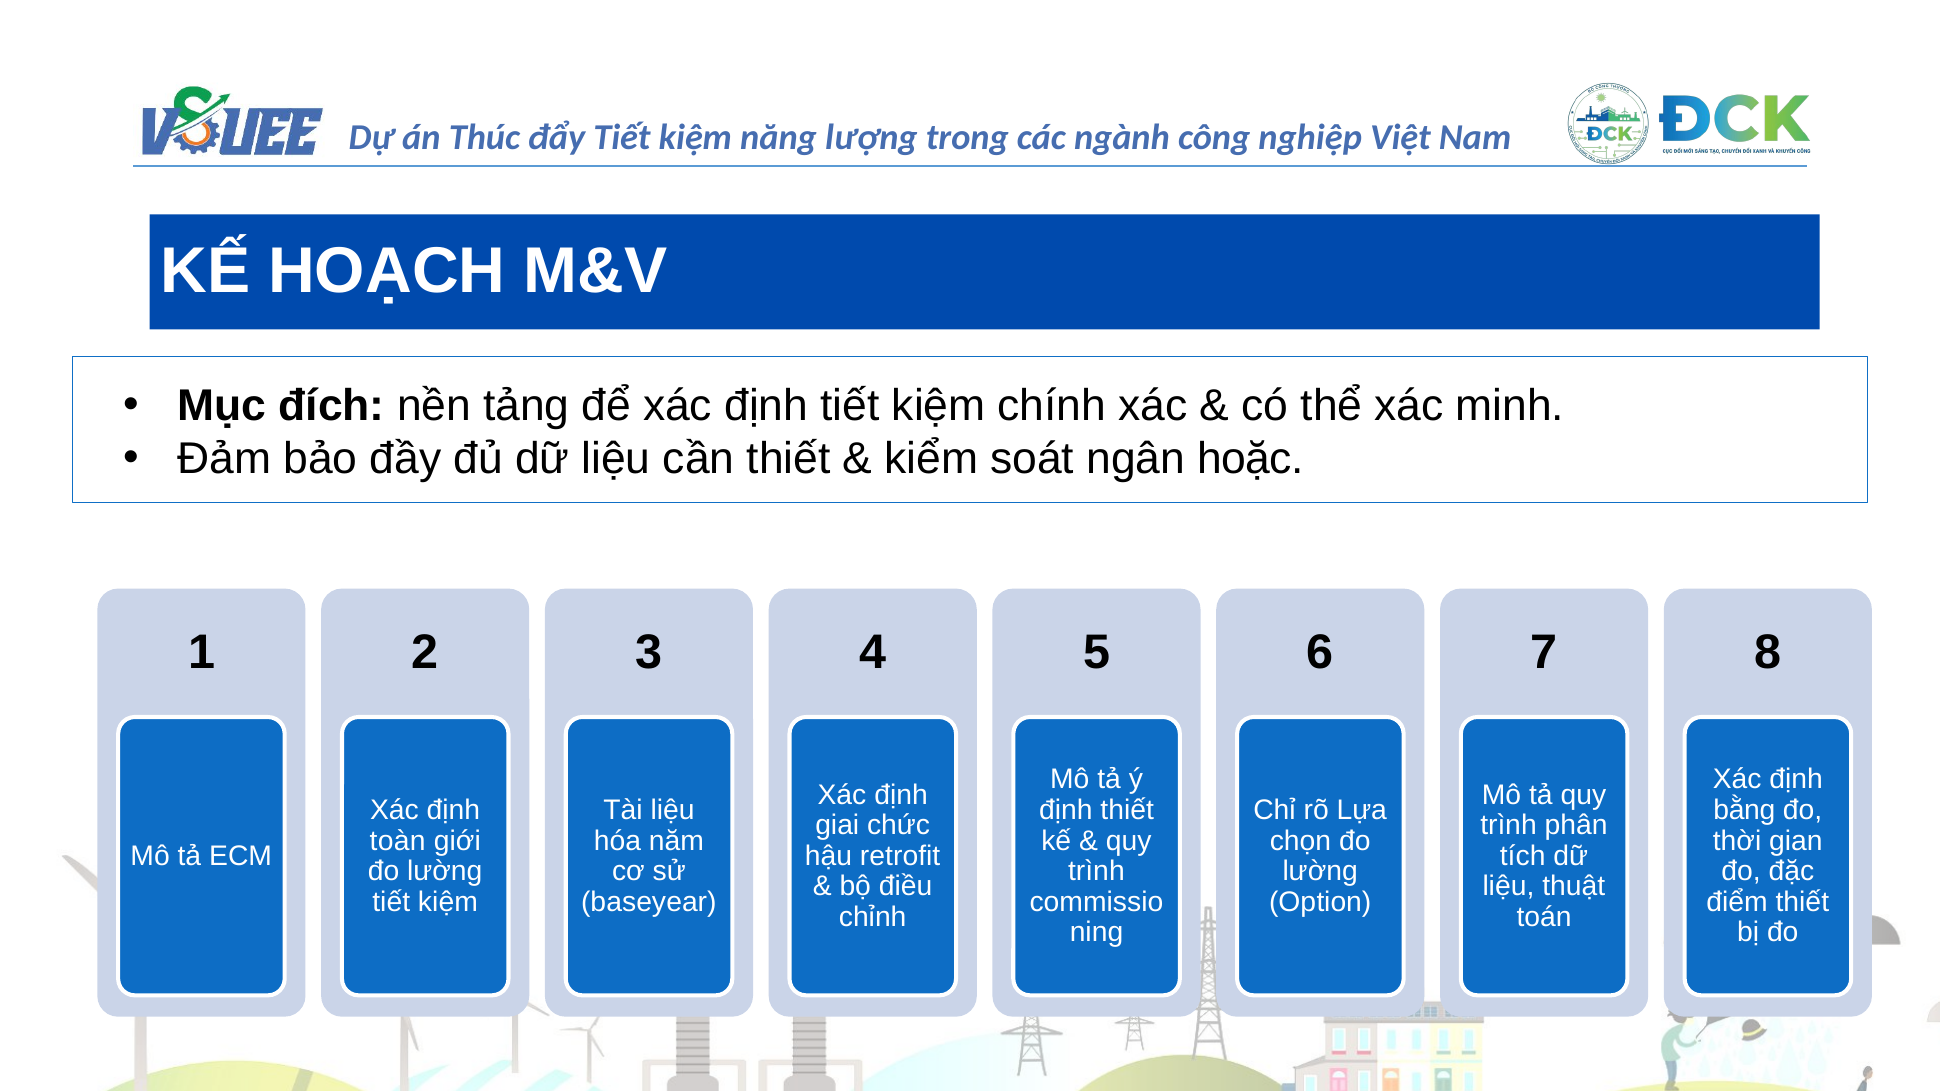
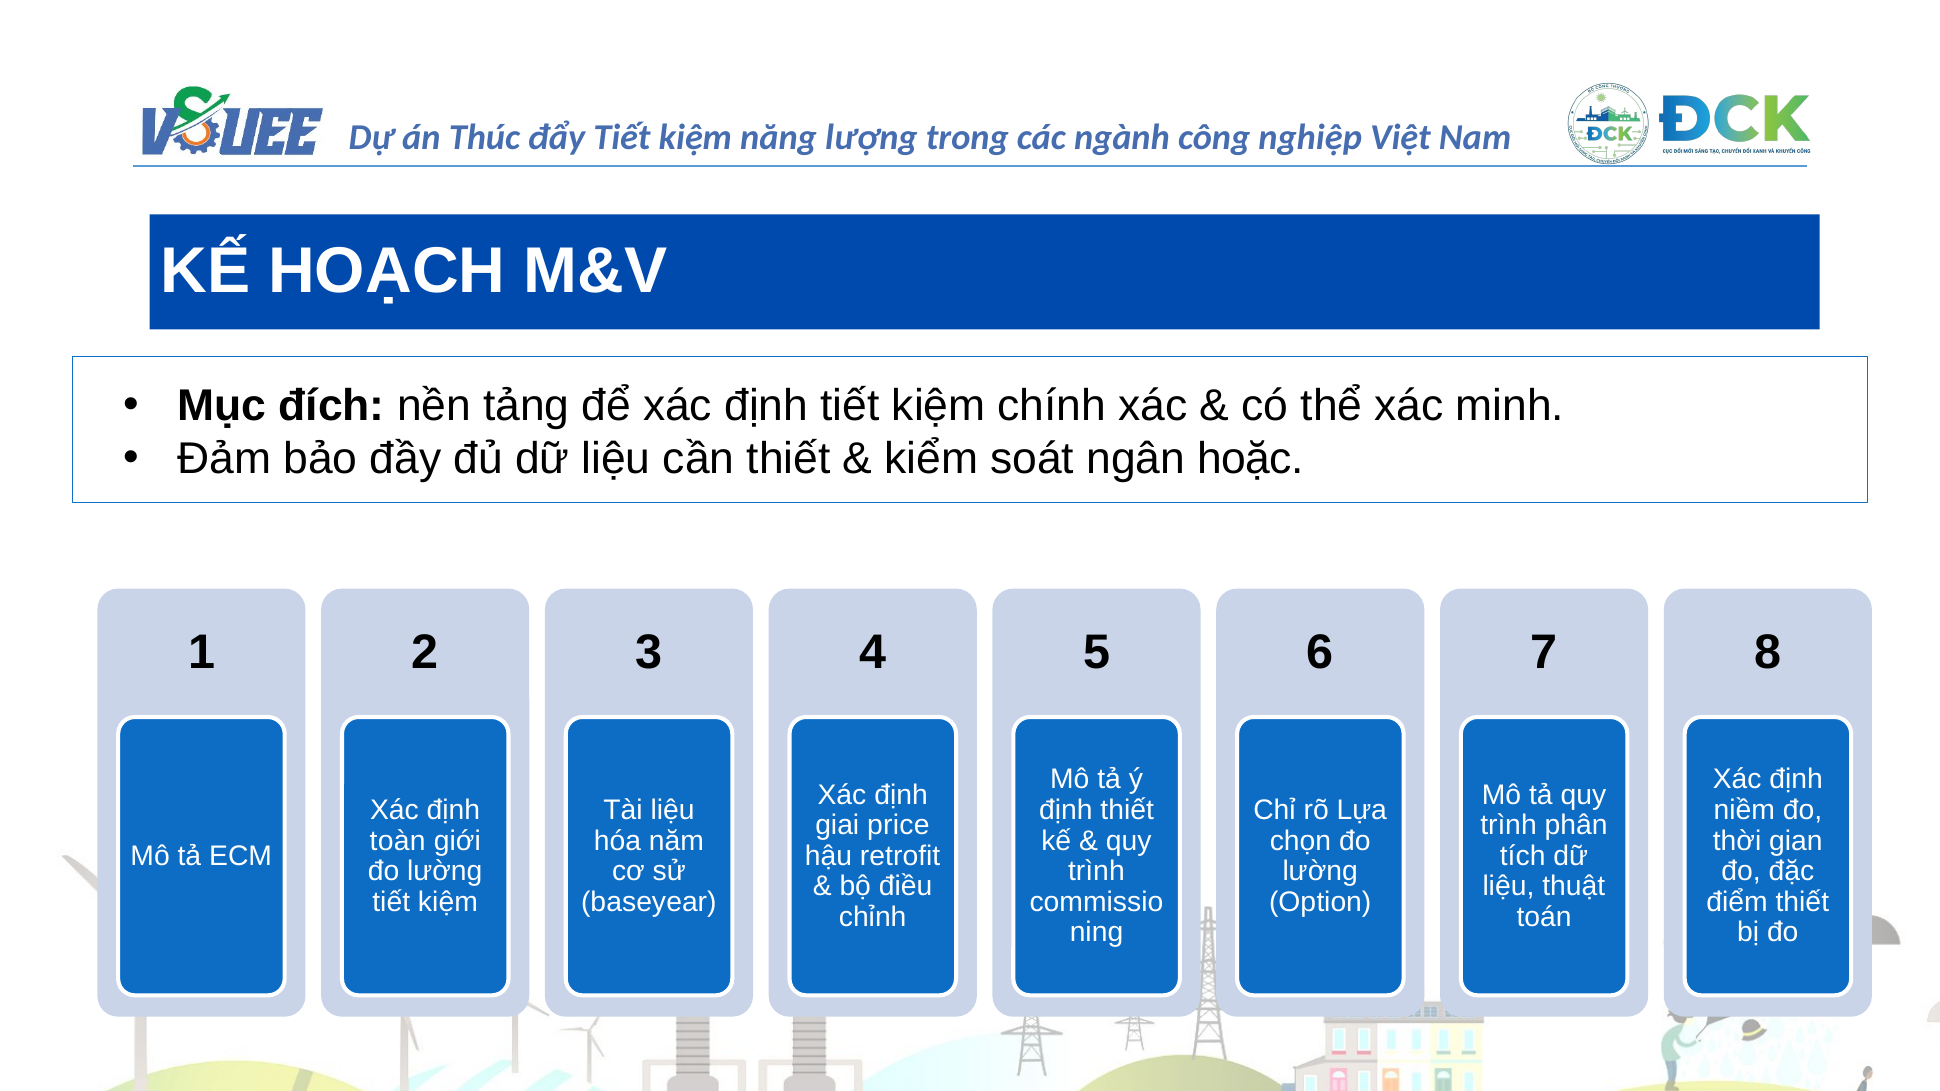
bằng: bằng -> niềm (1744, 810)
chức: chức -> price (898, 826)
